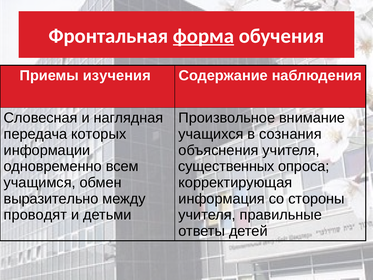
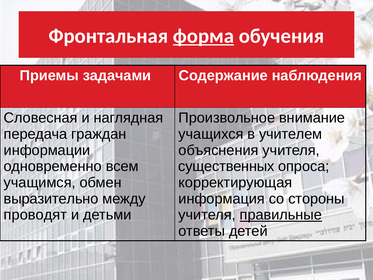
изучения: изучения -> задачами (117, 75)
которых: которых -> граждан (99, 134)
сознания: сознания -> учителем (291, 134)
правильные underline: none -> present (281, 215)
